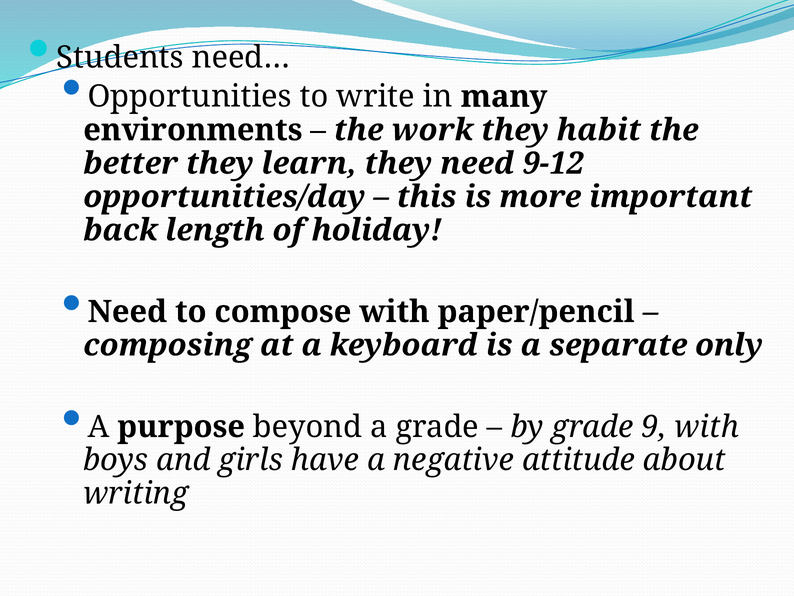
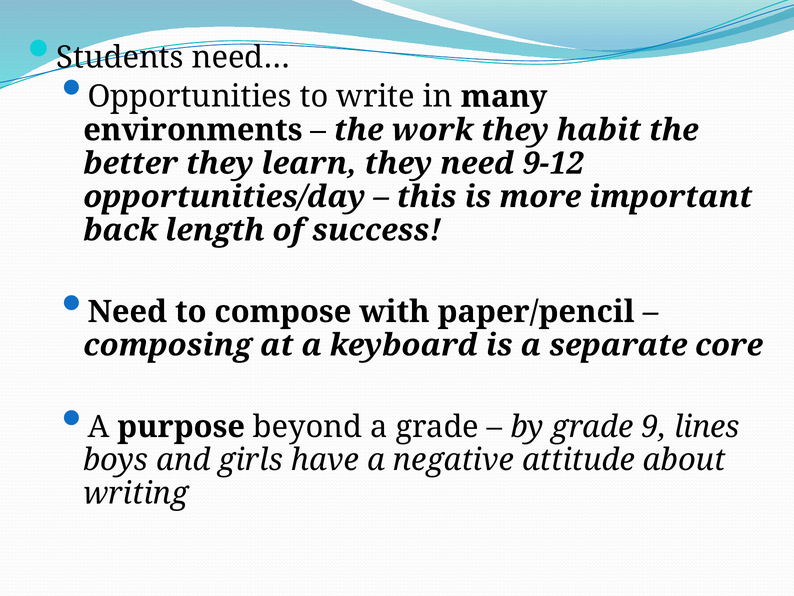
holiday: holiday -> success (377, 230)
only: only -> core (729, 345)
9 with: with -> lines (707, 426)
